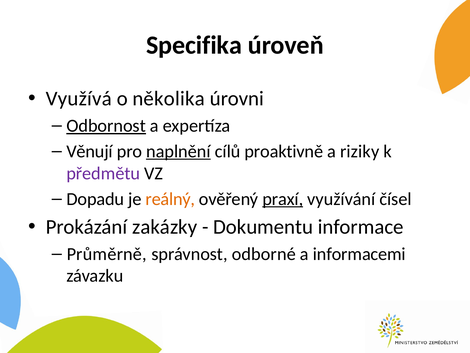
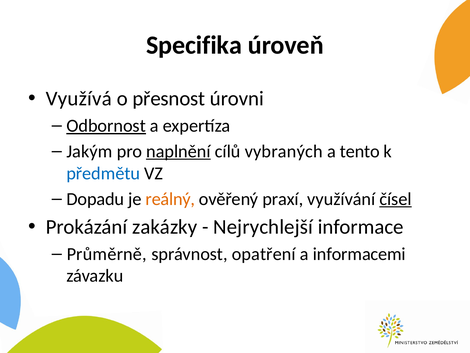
několika: několika -> přesnost (169, 99)
Věnují: Věnují -> Jakým (89, 151)
proaktivně: proaktivně -> vybraných (284, 151)
riziky: riziky -> tento (360, 151)
předmětu colour: purple -> blue (103, 173)
praxí underline: present -> none (283, 199)
čísel underline: none -> present (396, 199)
Dokumentu: Dokumentu -> Nejrychlejší (263, 227)
odborné: odborné -> opatření (264, 254)
